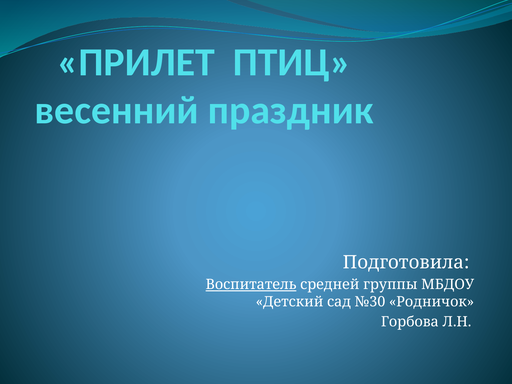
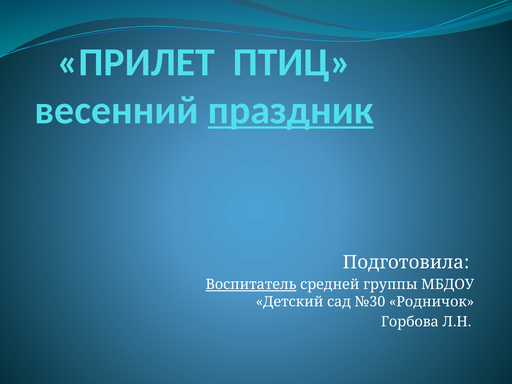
праздник underline: none -> present (291, 110)
